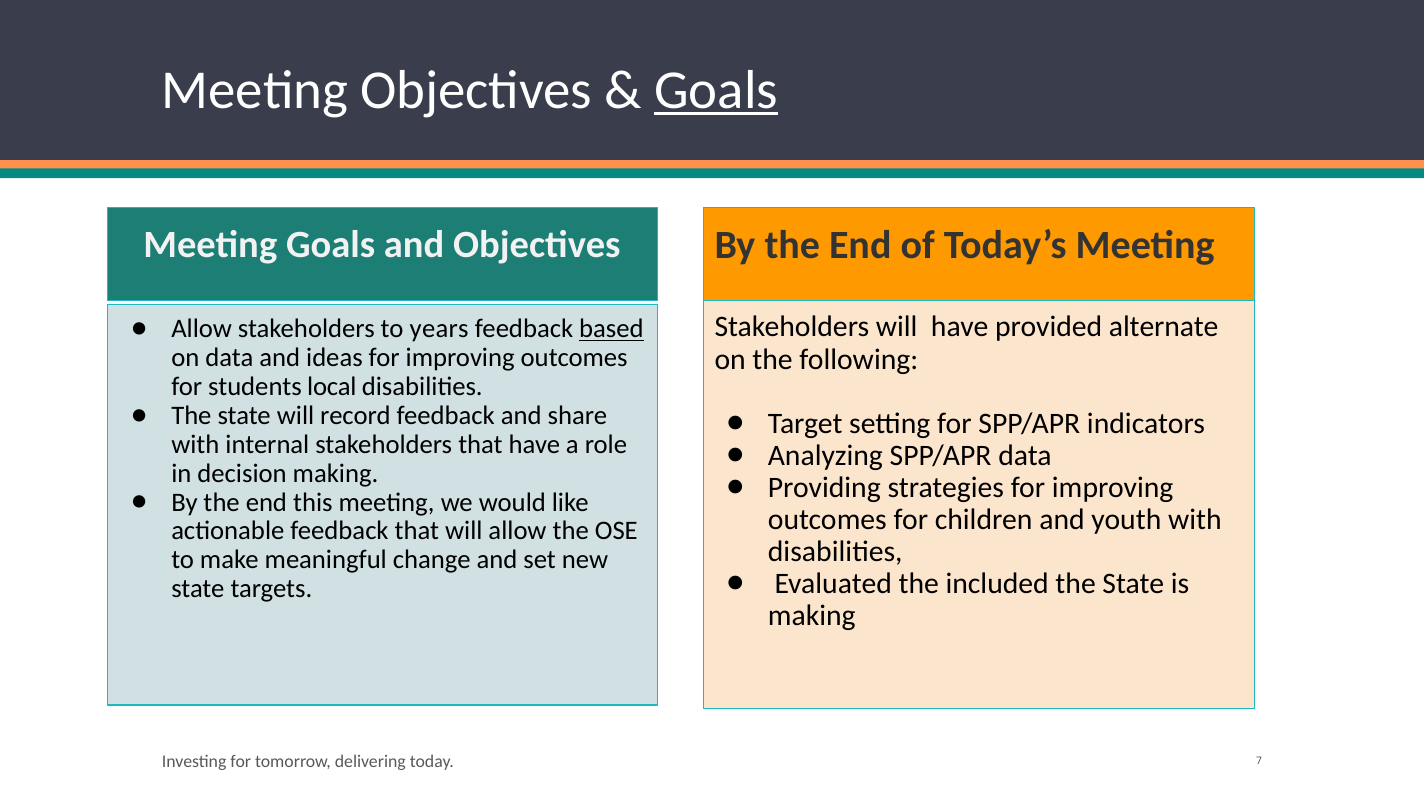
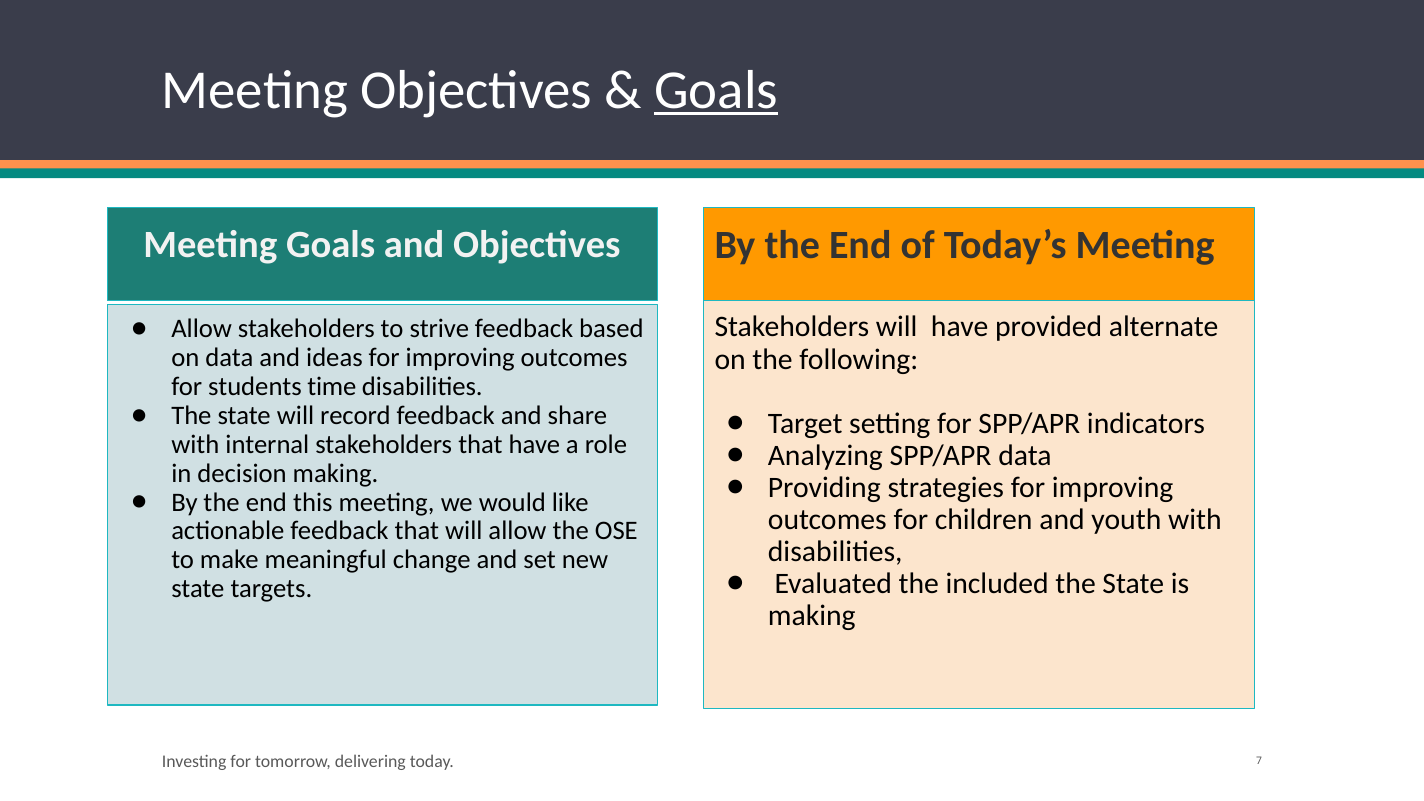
years: years -> strive (439, 329)
based underline: present -> none (611, 329)
local: local -> time (332, 387)
